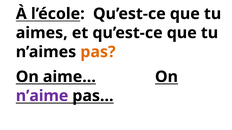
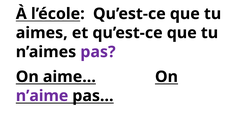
pas colour: orange -> purple (98, 52)
